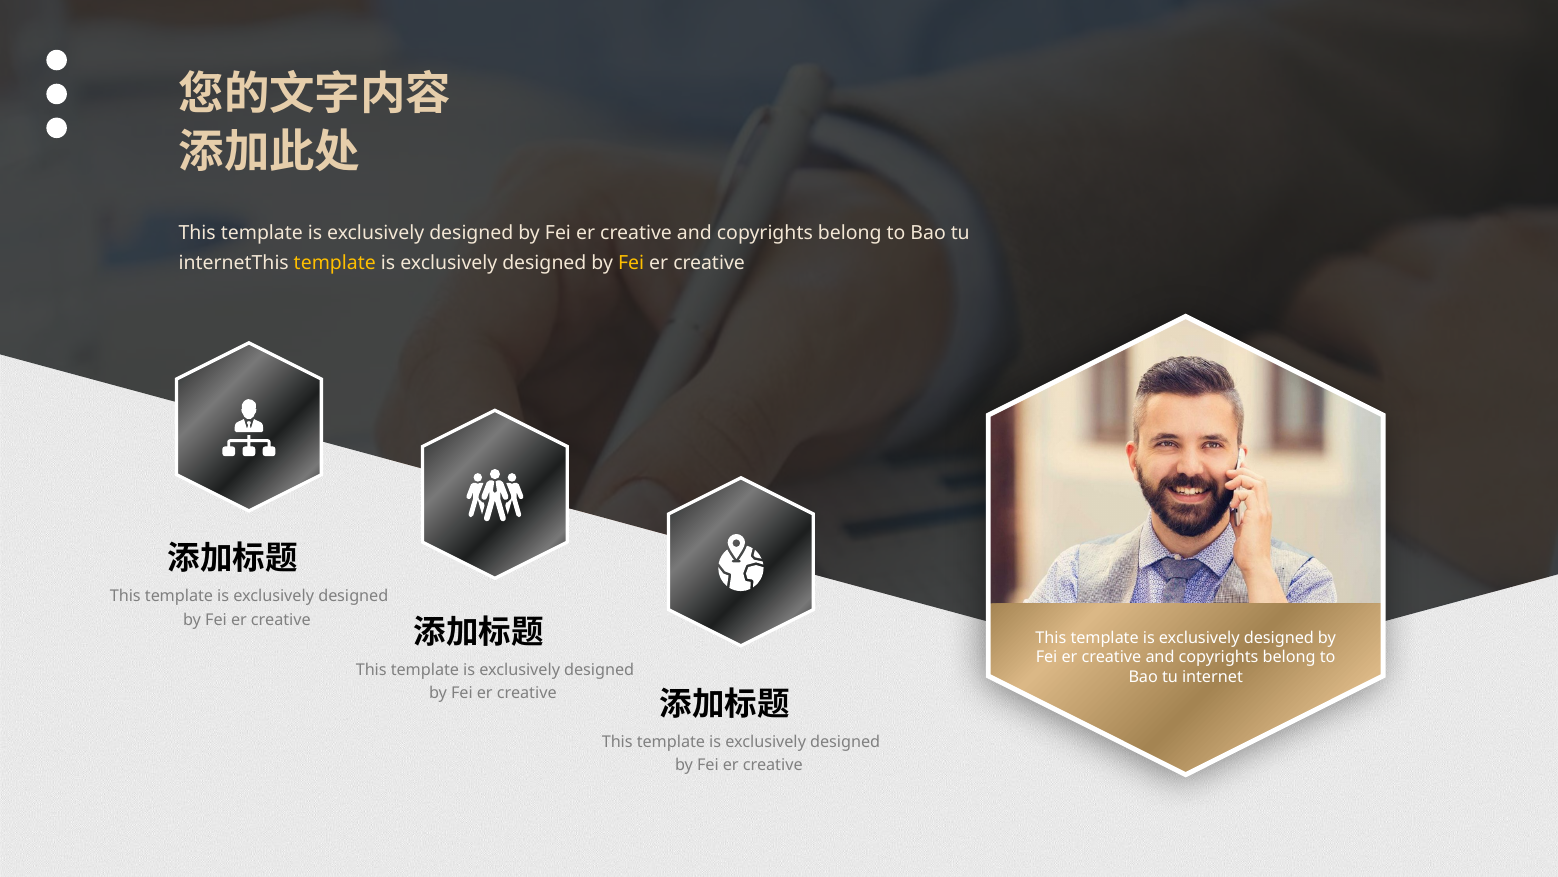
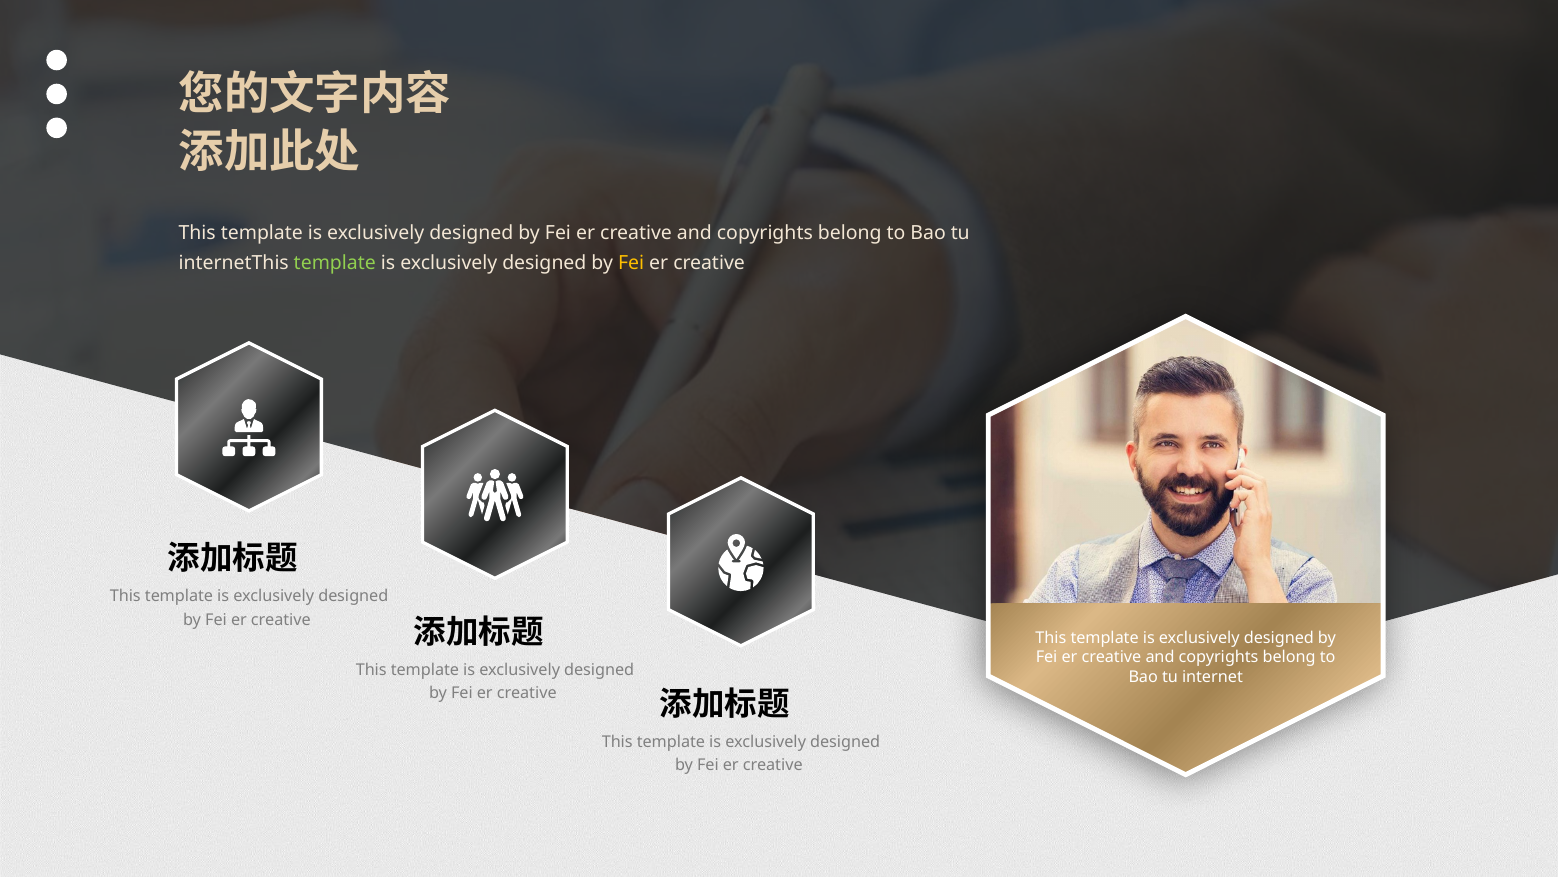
template colour: yellow -> light green (335, 263)
